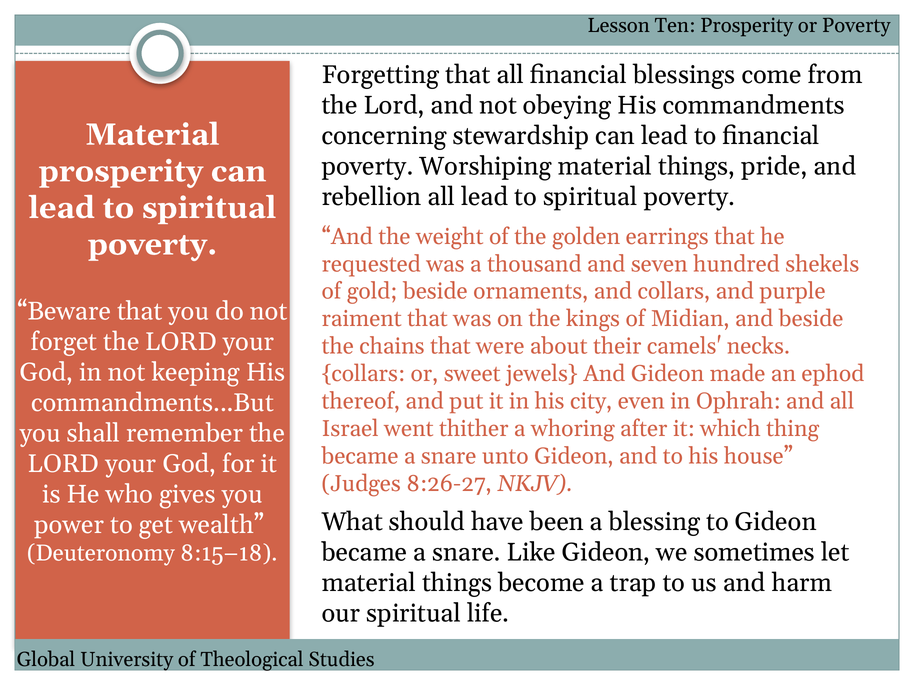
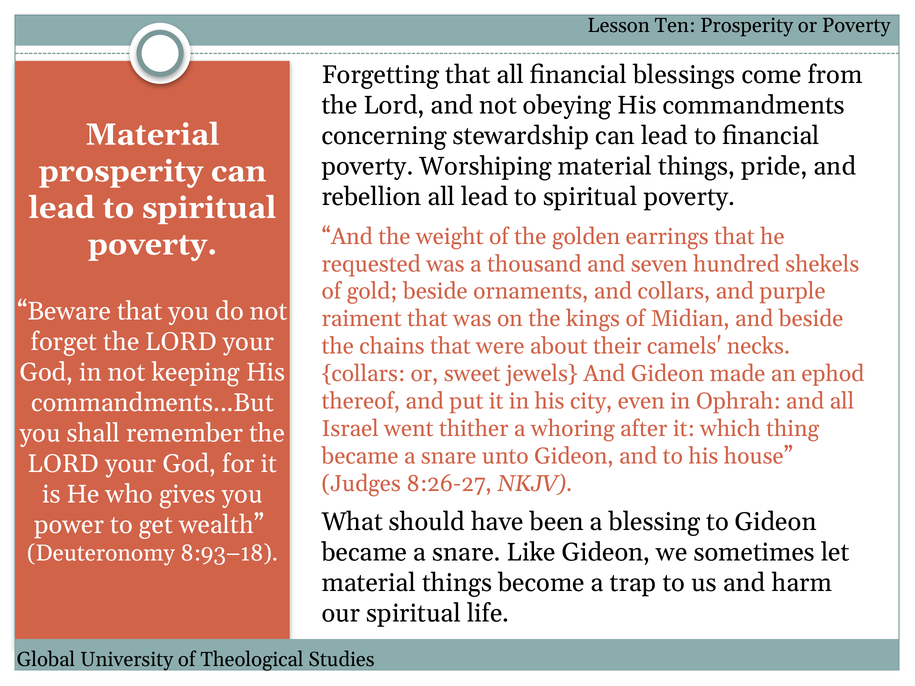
8:15–18: 8:15–18 -> 8:93–18 (229, 554)
